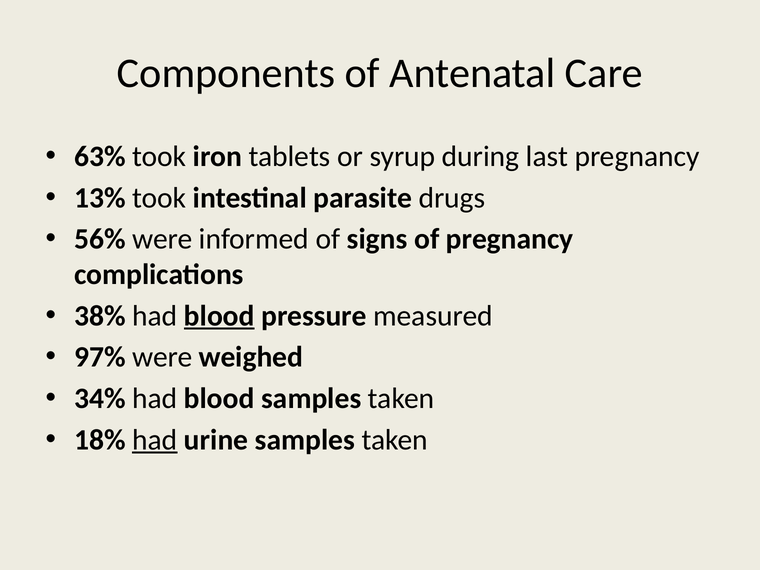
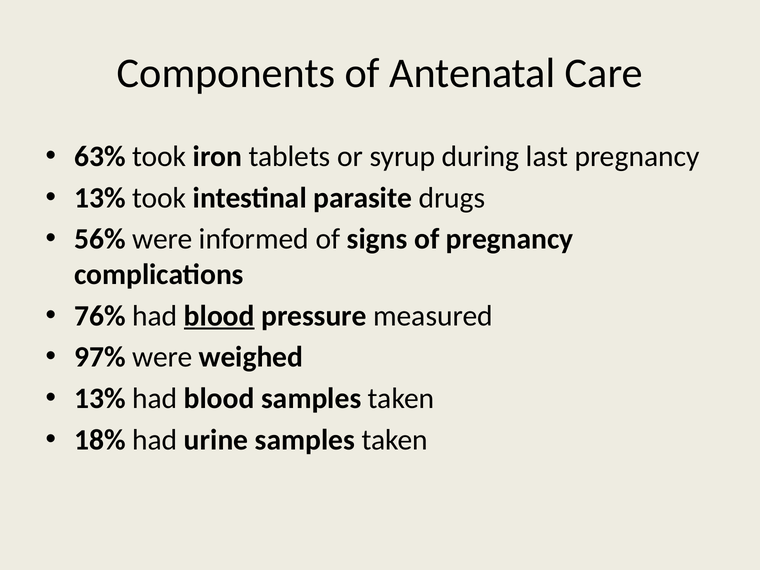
38%: 38% -> 76% (100, 316)
34%: 34% -> 13% (100, 399)
had underline: present -> none (155, 440)
